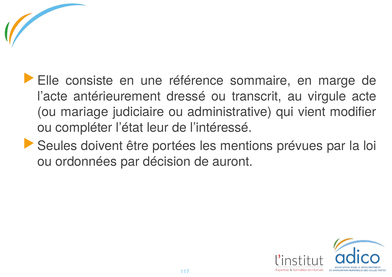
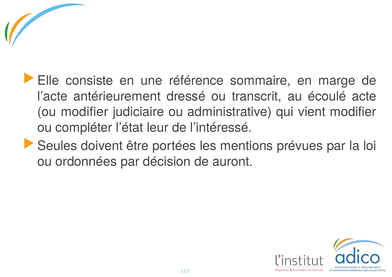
virgule: virgule -> écoulé (327, 96)
ou mariage: mariage -> modifier (84, 112)
